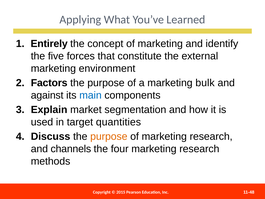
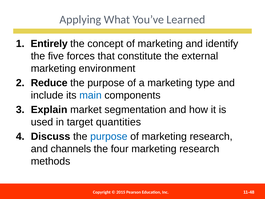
Factors: Factors -> Reduce (49, 83)
bulk: bulk -> type (205, 83)
against: against -> include (47, 95)
purpose colour: orange -> blue (109, 136)
